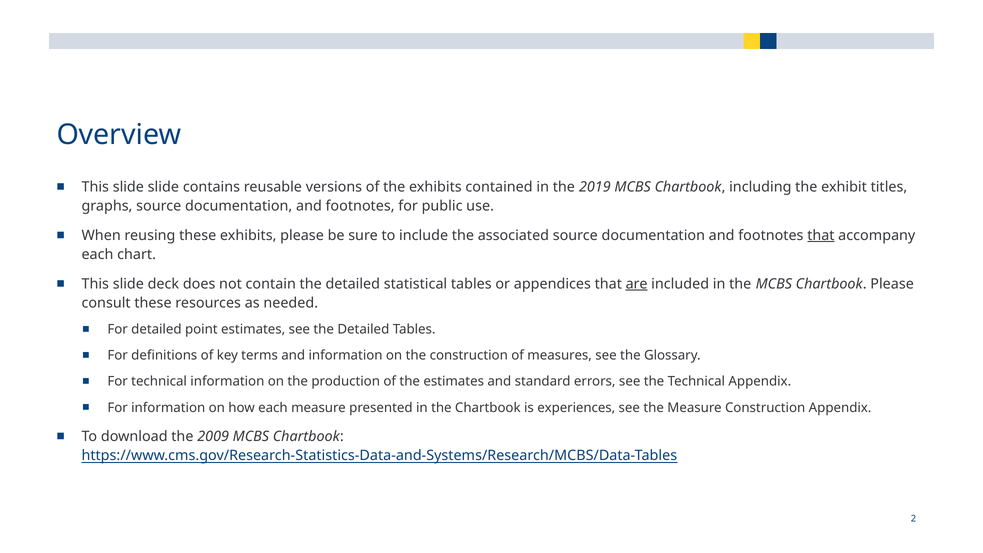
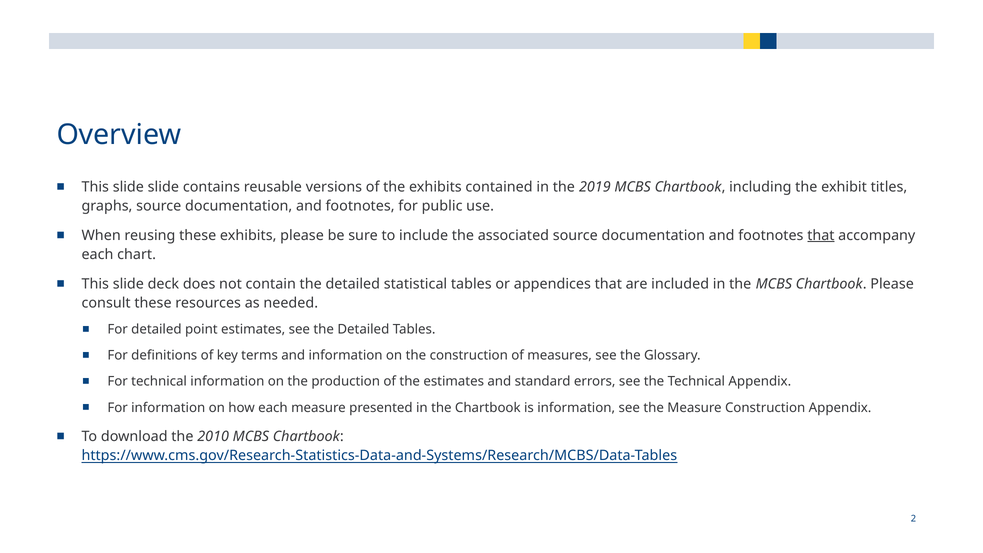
are underline: present -> none (637, 284)
is experiences: experiences -> information (576, 408)
2009: 2009 -> 2010 (213, 437)
